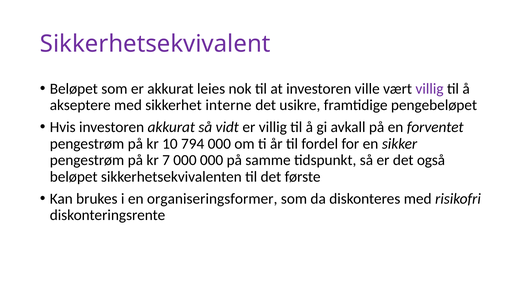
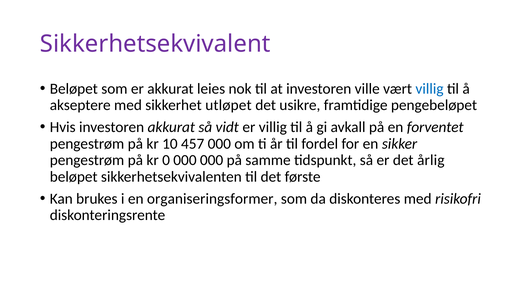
villig colour: purple -> blue (430, 89)
interne: interne -> utløpet (228, 105)
794: 794 -> 457 (193, 144)
7: 7 -> 0 (166, 160)
også: også -> årlig (431, 160)
